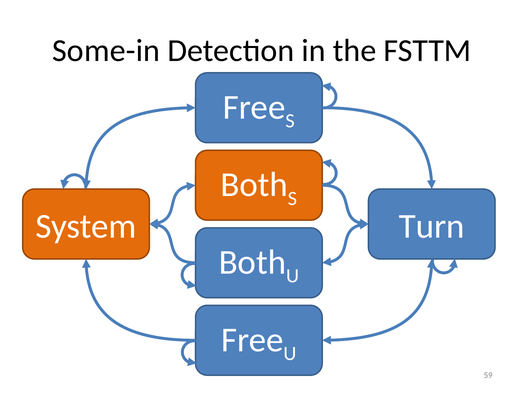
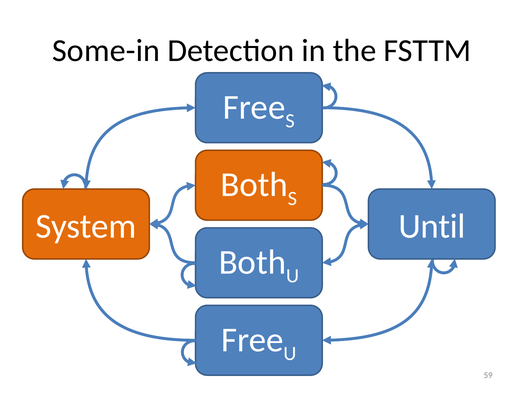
Turn: Turn -> Until (432, 226)
